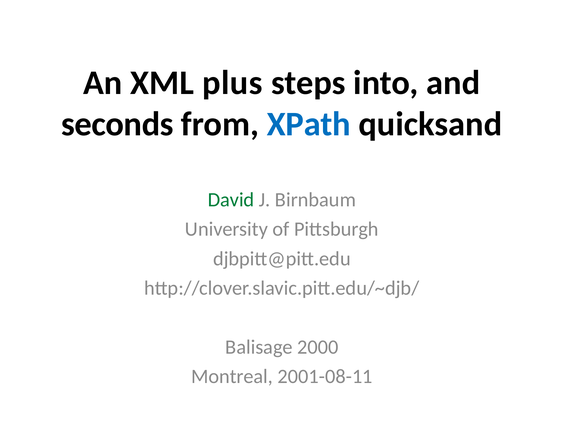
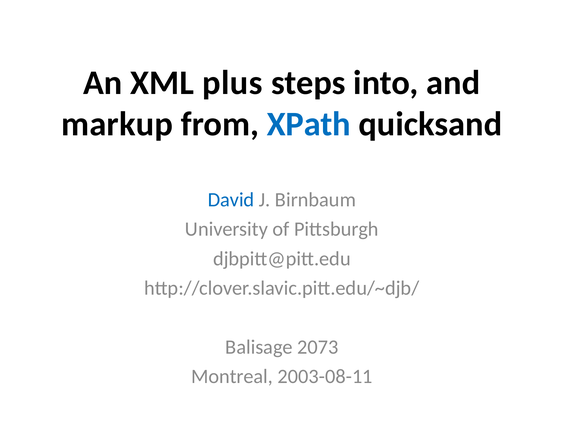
seconds: seconds -> markup (117, 124)
David colour: green -> blue (231, 200)
2000: 2000 -> 2073 (318, 347)
2001-08-11: 2001-08-11 -> 2003-08-11 (325, 376)
